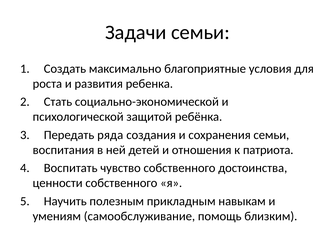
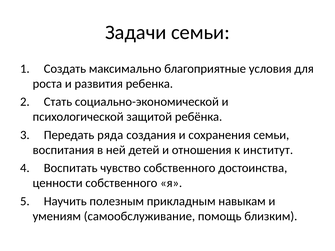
патриота: патриота -> институт (268, 150)
